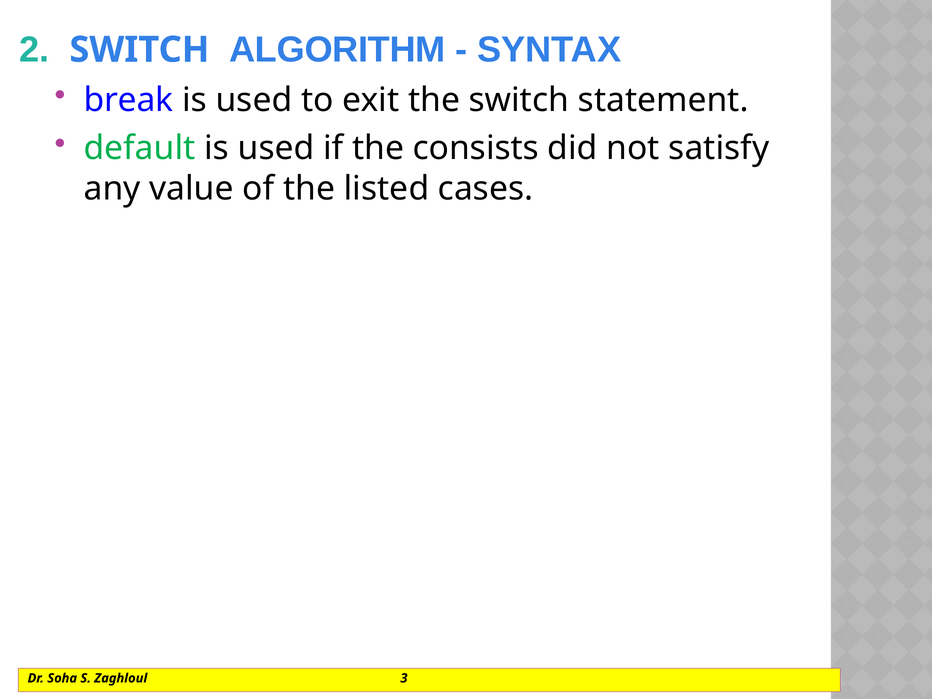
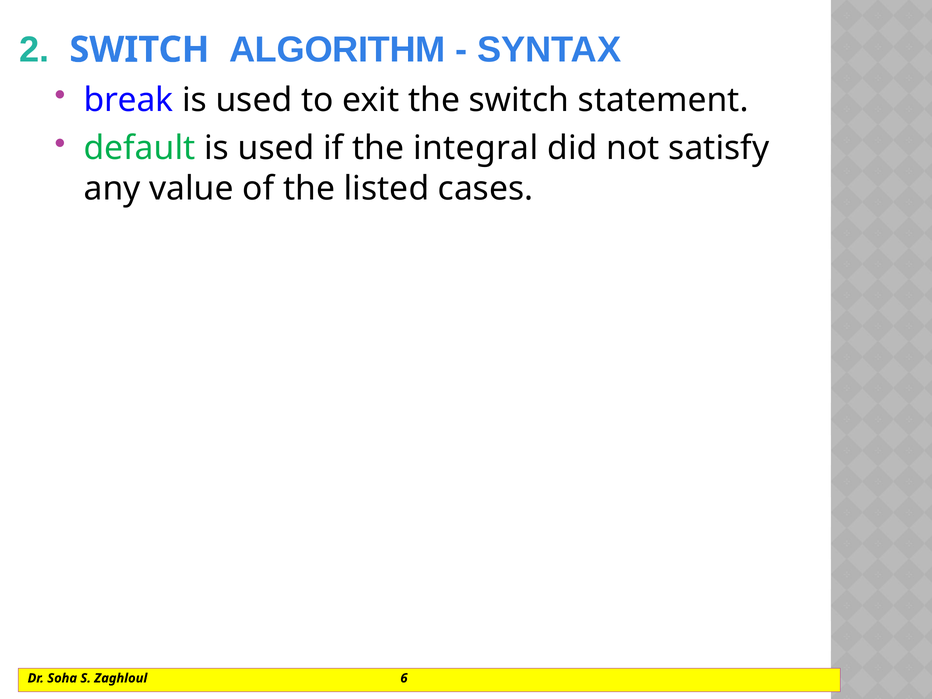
consists: consists -> integral (476, 148)
3: 3 -> 6 (404, 678)
